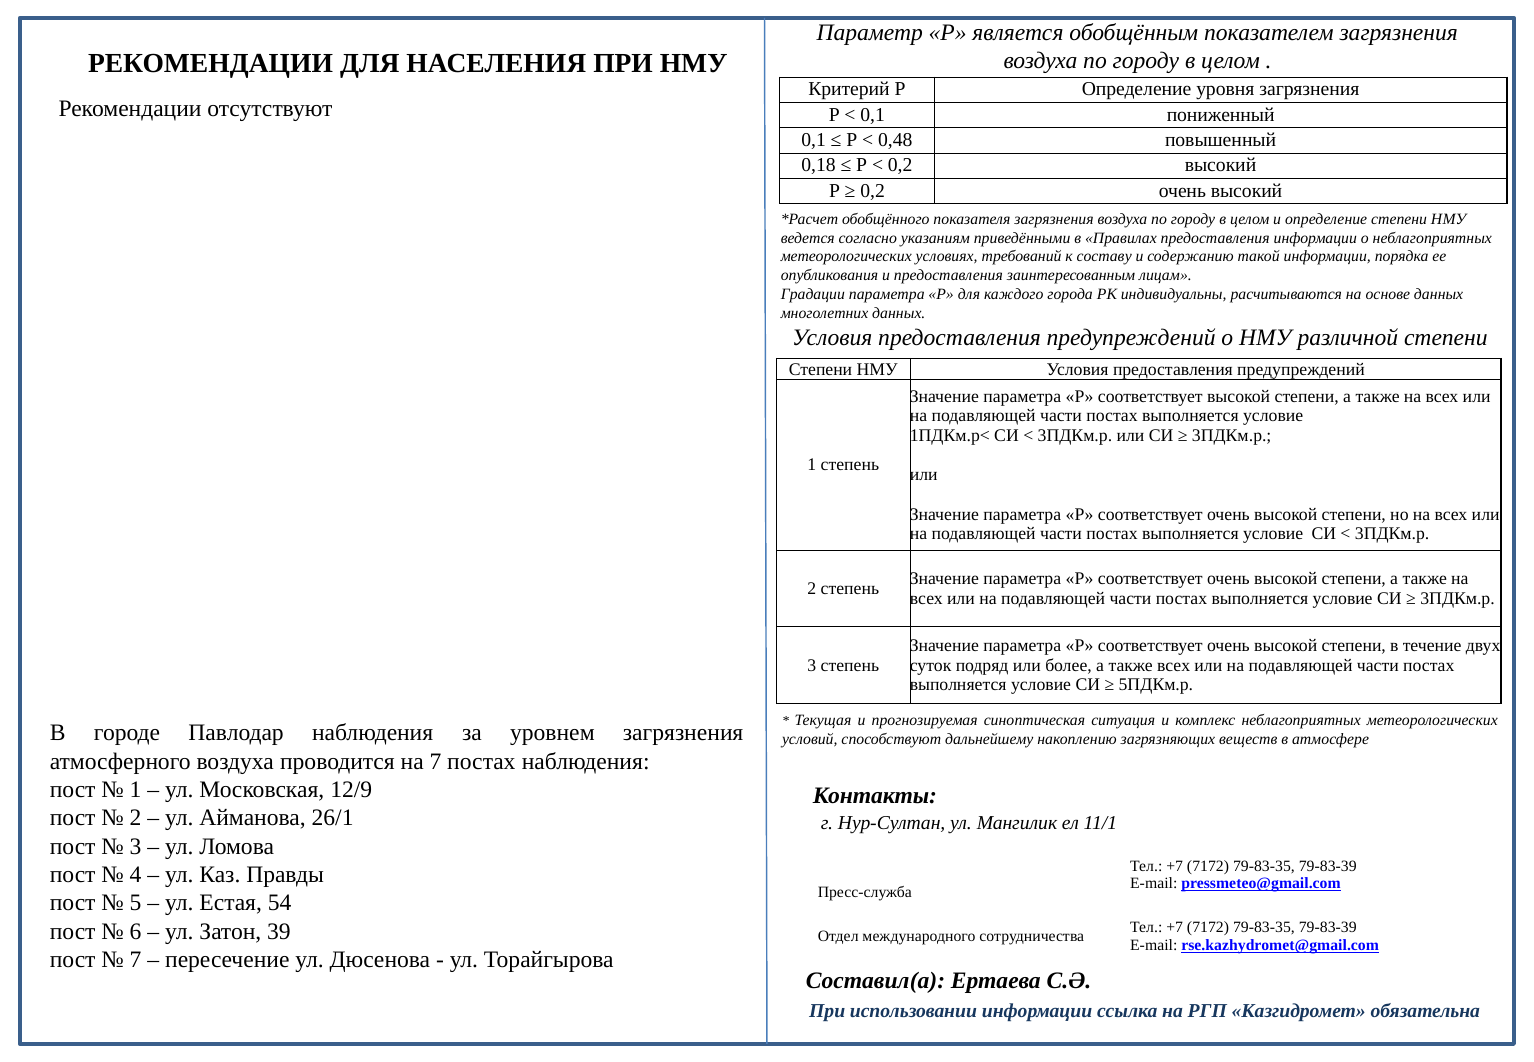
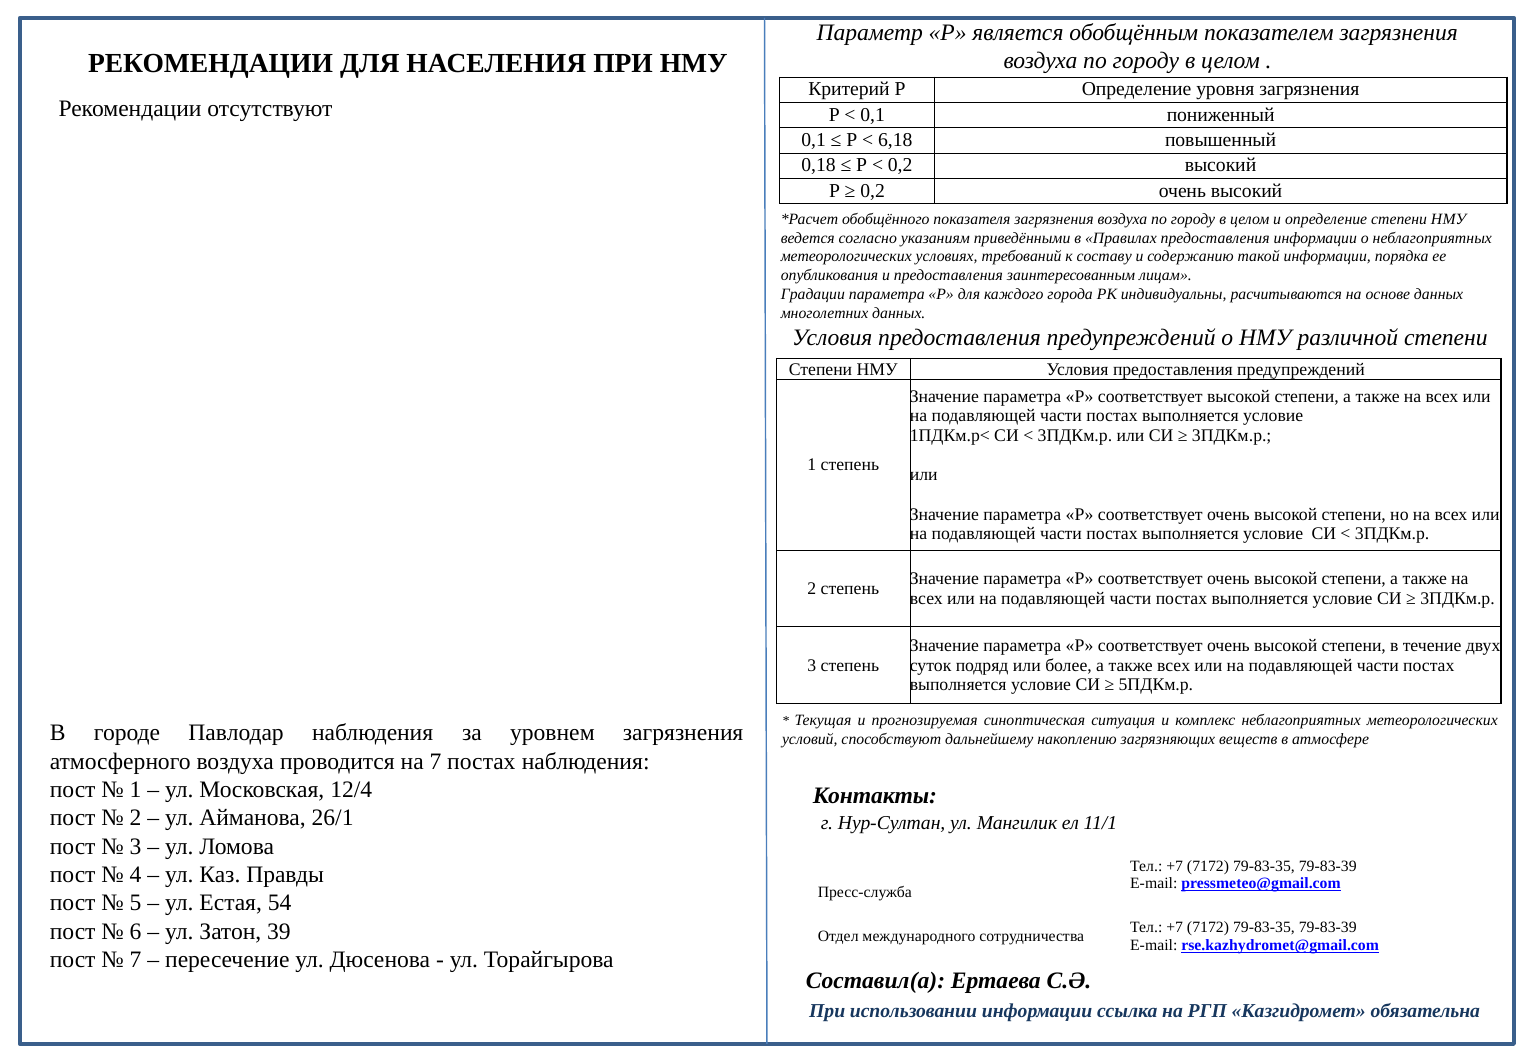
0,48: 0,48 -> 6,18 (895, 140)
12/9: 12/9 -> 12/4 (351, 790)
